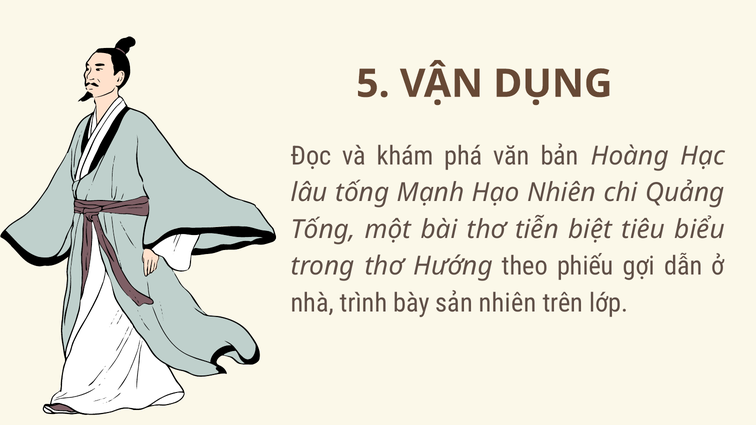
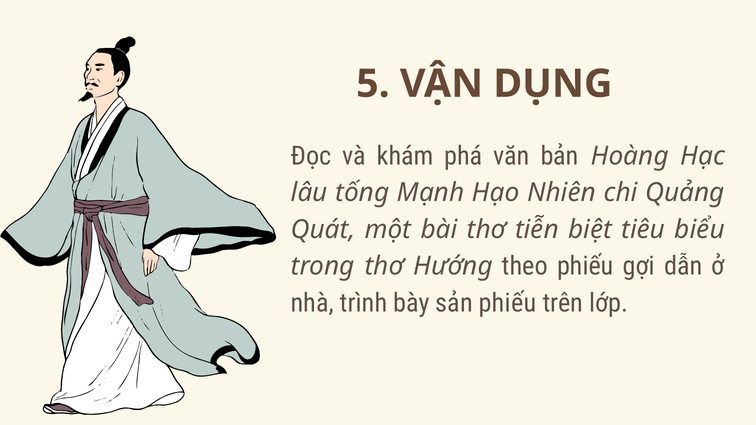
Tống: Tống -> Quát (323, 230)
sản nhiên: nhiên -> phiếu (508, 303)
